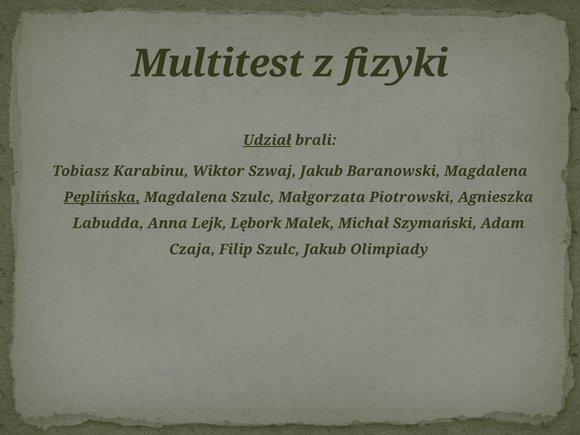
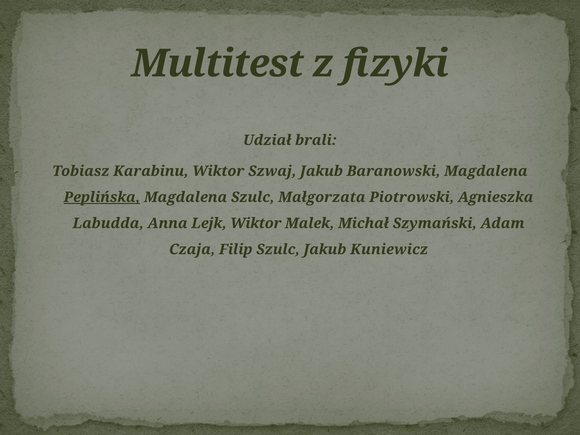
Udział underline: present -> none (267, 140)
Lejk Lębork: Lębork -> Wiktor (256, 223)
Olimpiady: Olimpiady -> Kuniewicz (389, 249)
